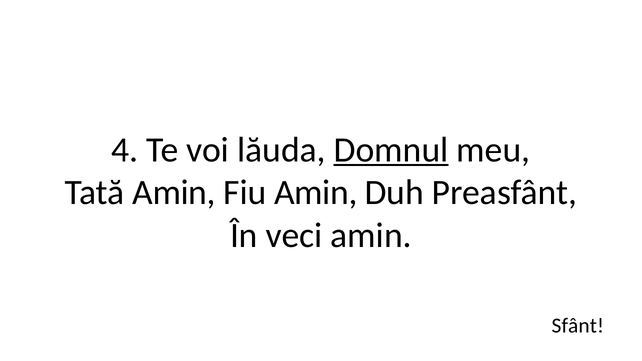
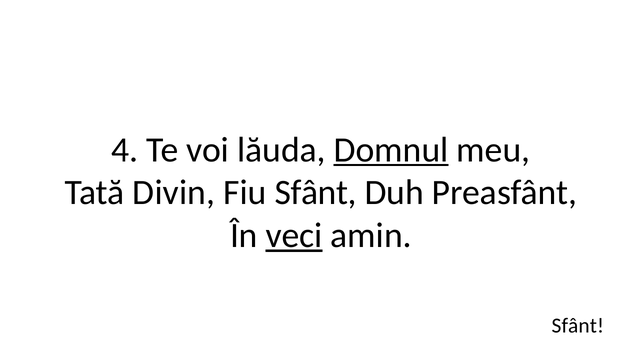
Tată Amin: Amin -> Divin (174, 193)
Fiu Amin: Amin -> Sfânt (316, 193)
veci underline: none -> present (294, 235)
